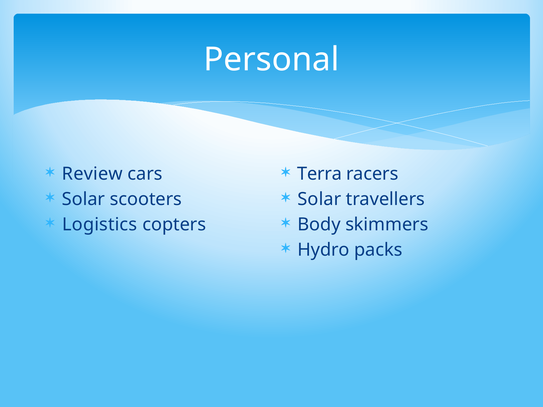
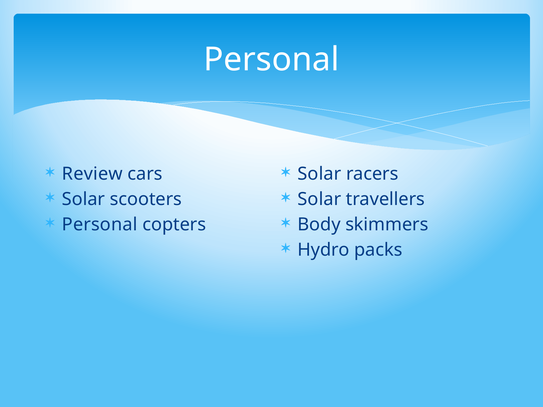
Terra: Terra -> Solar (319, 174)
Logistics: Logistics -> Personal (100, 225)
